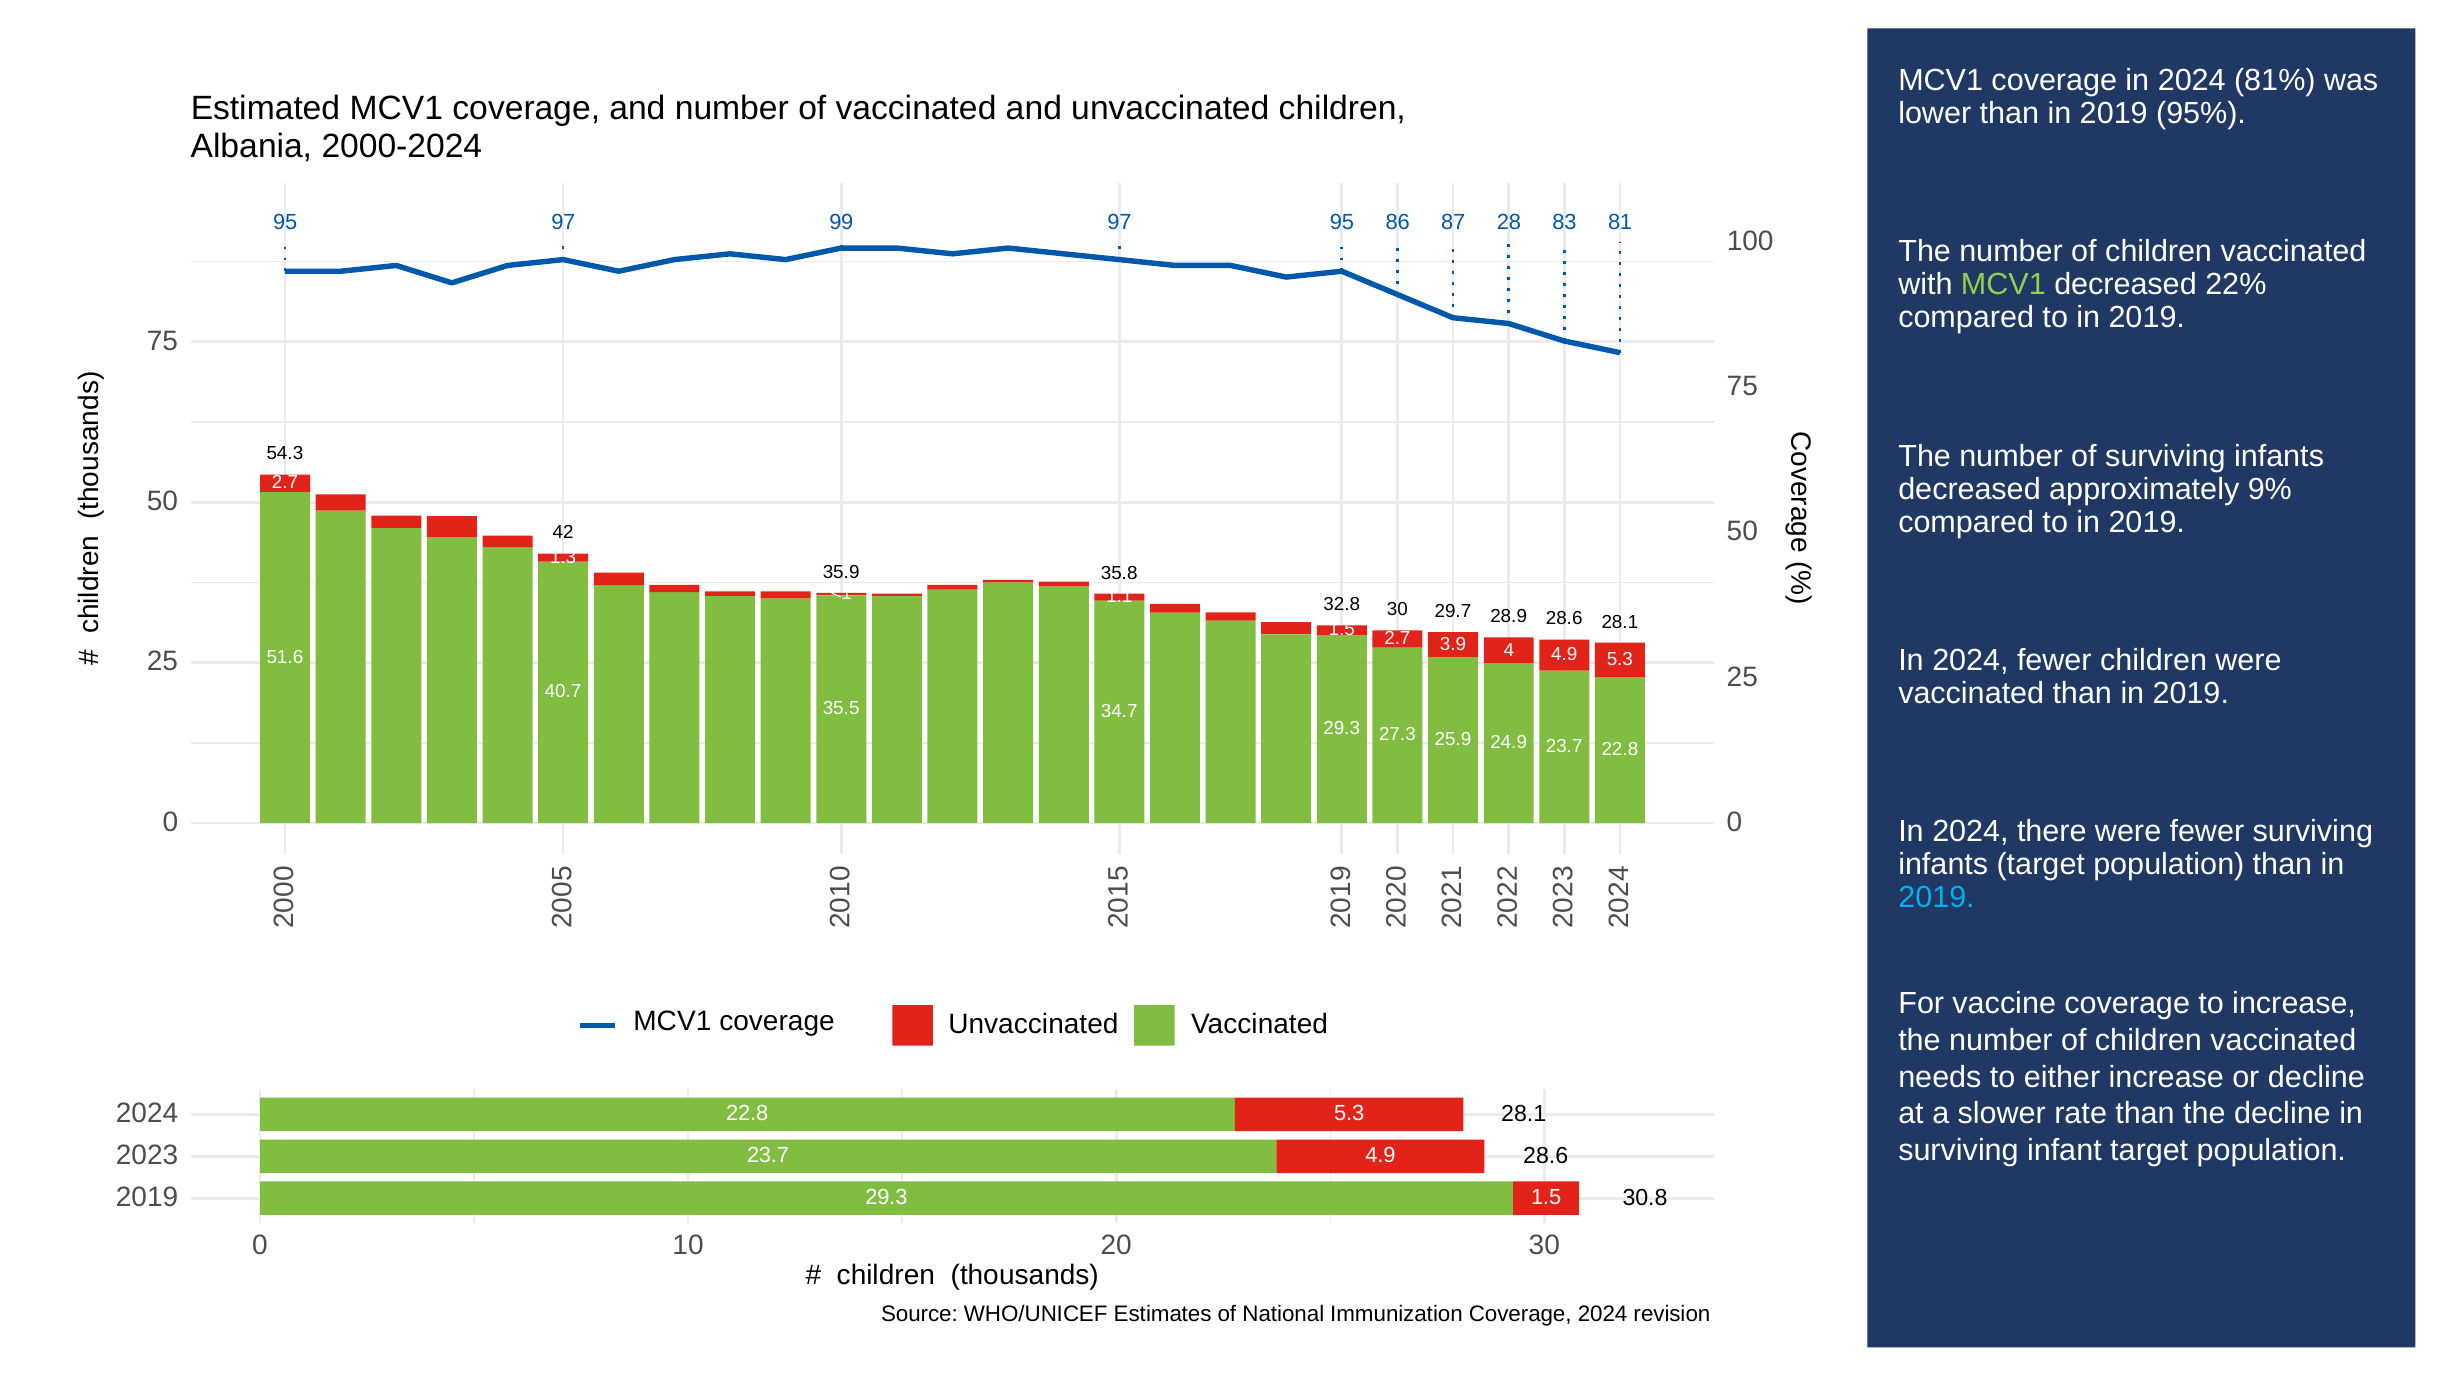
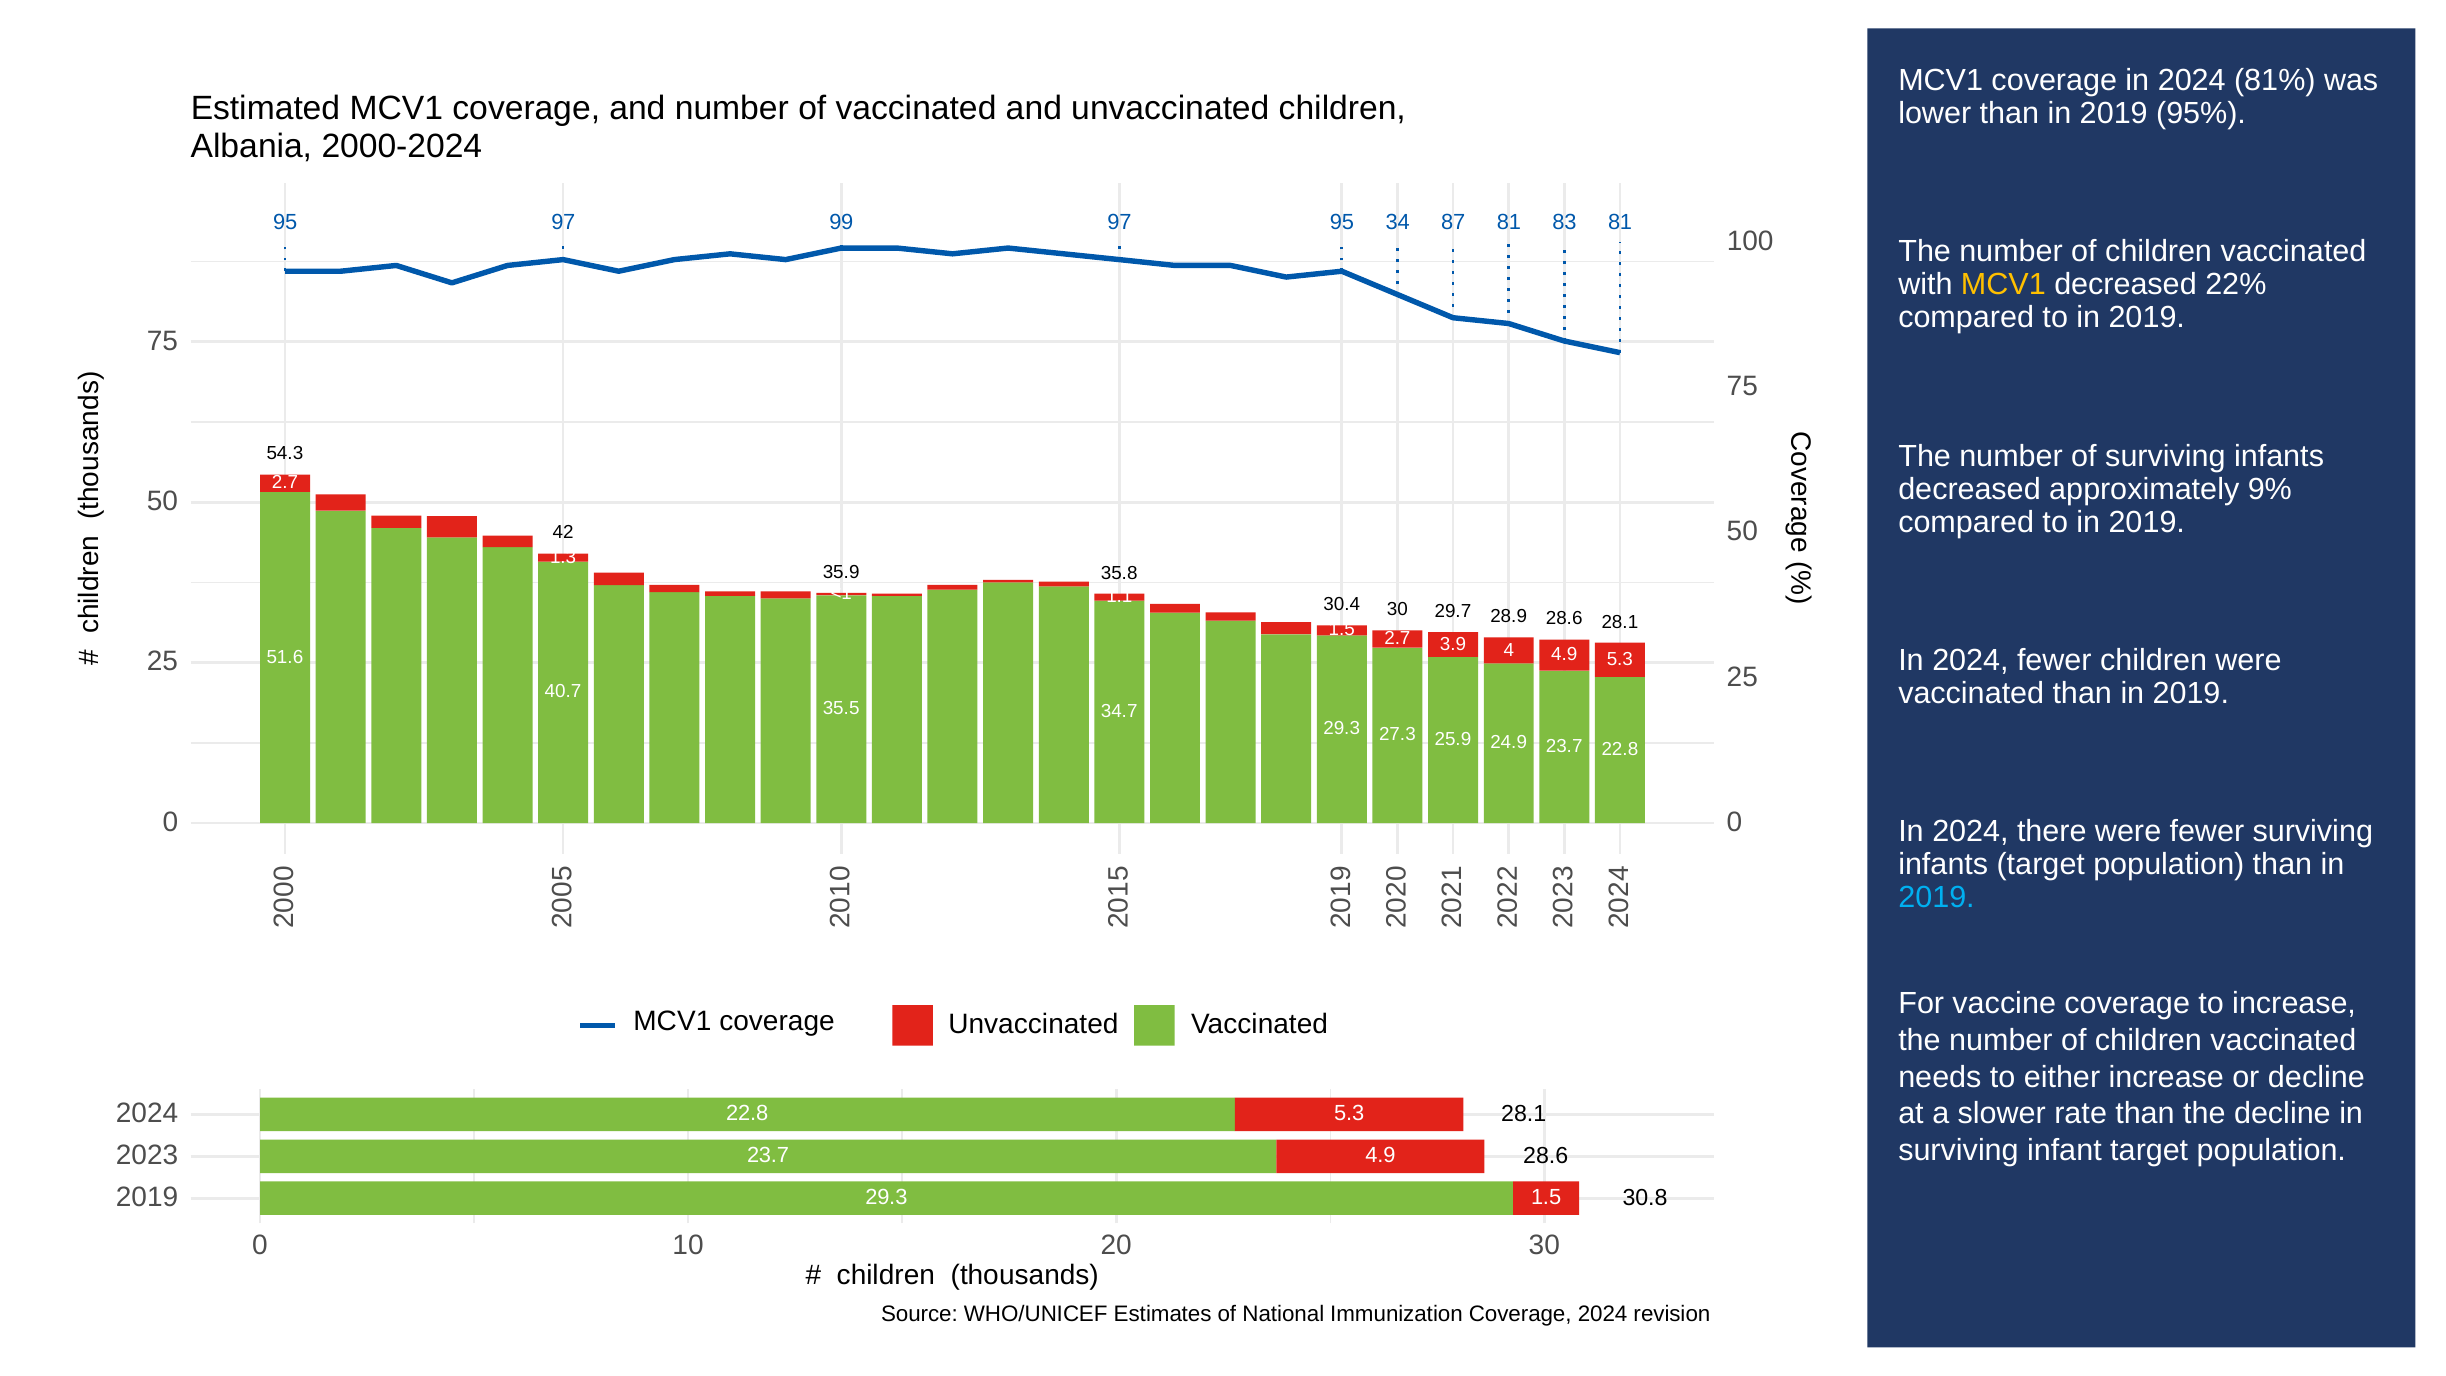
86: 86 -> 34 (1398, 222)
87 28: 28 -> 81 (1509, 222)
MCV1 colour: light green -> yellow (2003, 285)
32.8: 32.8 -> 30.4 (1342, 605)
